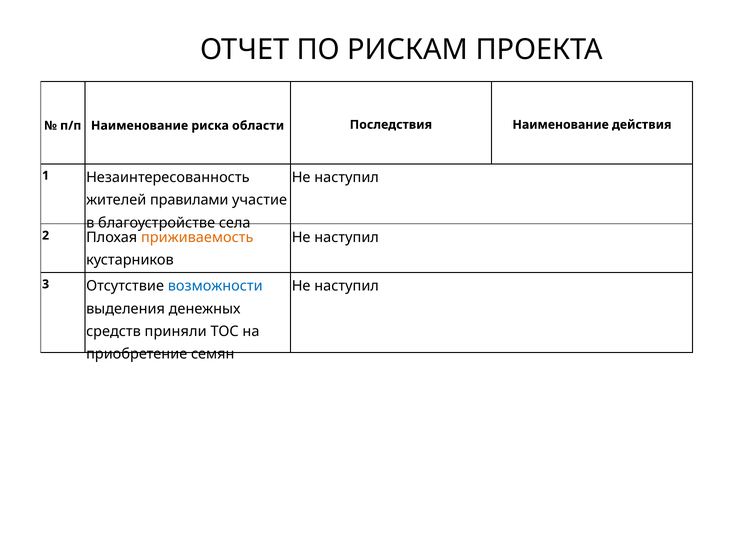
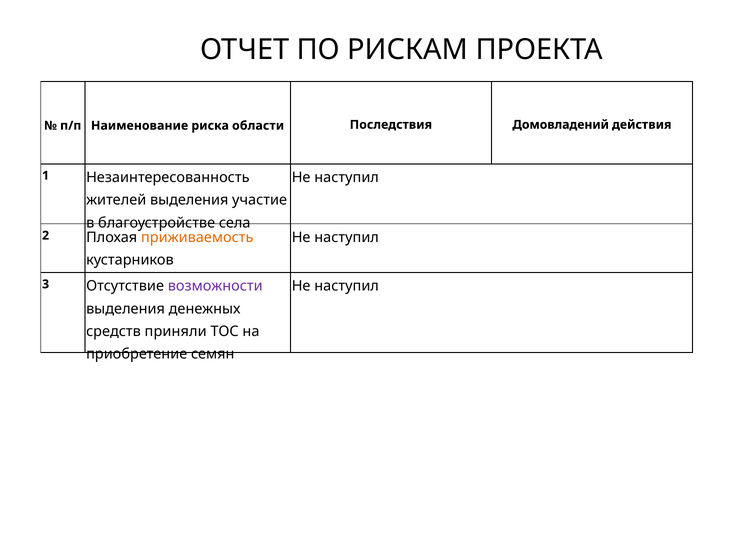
Последствия Наименование: Наименование -> Домовладений (561, 125)
жителей правилами: правилами -> выделения (189, 200)
возможности colour: blue -> purple (215, 286)
